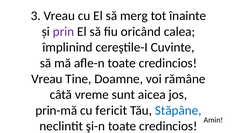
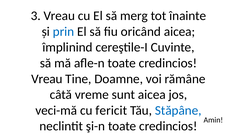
prin colour: purple -> blue (63, 32)
oricând calea: calea -> aicea (180, 32)
prin-mă: prin-mă -> veci-mă (56, 111)
